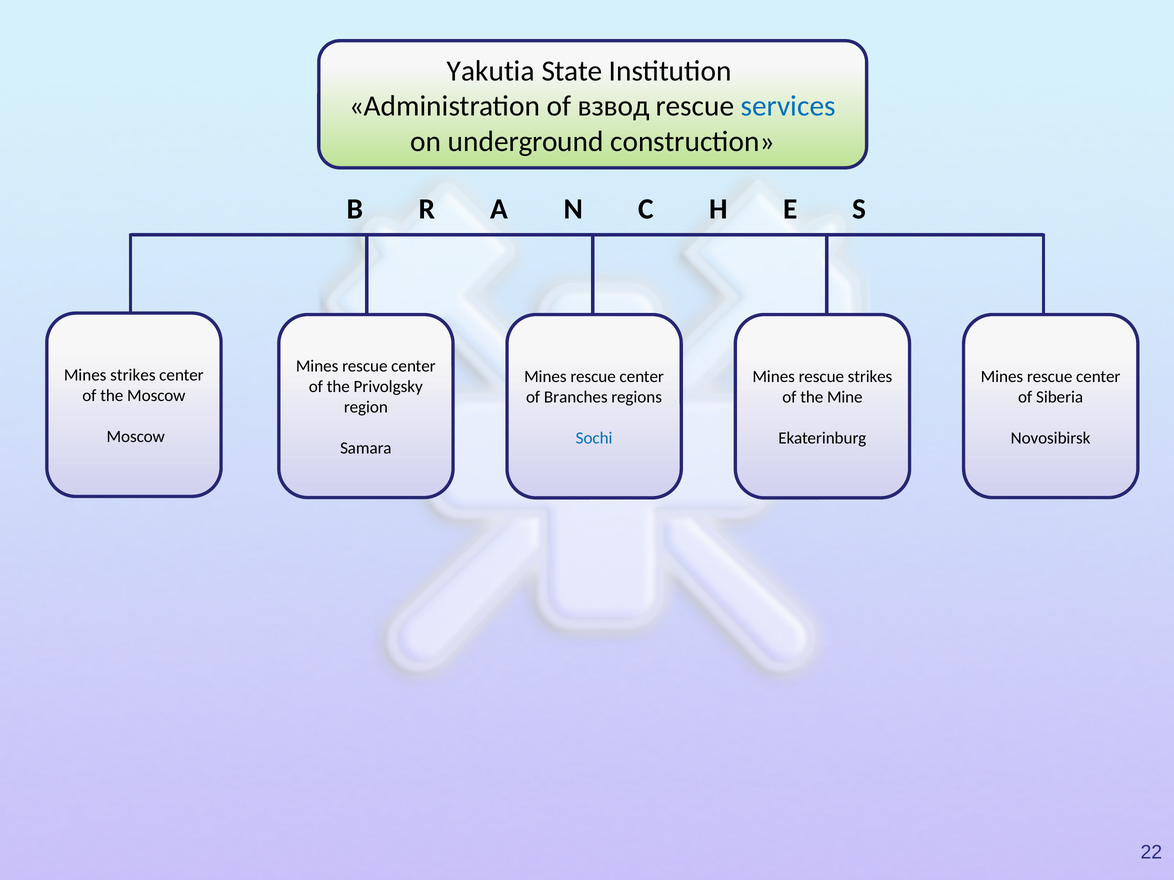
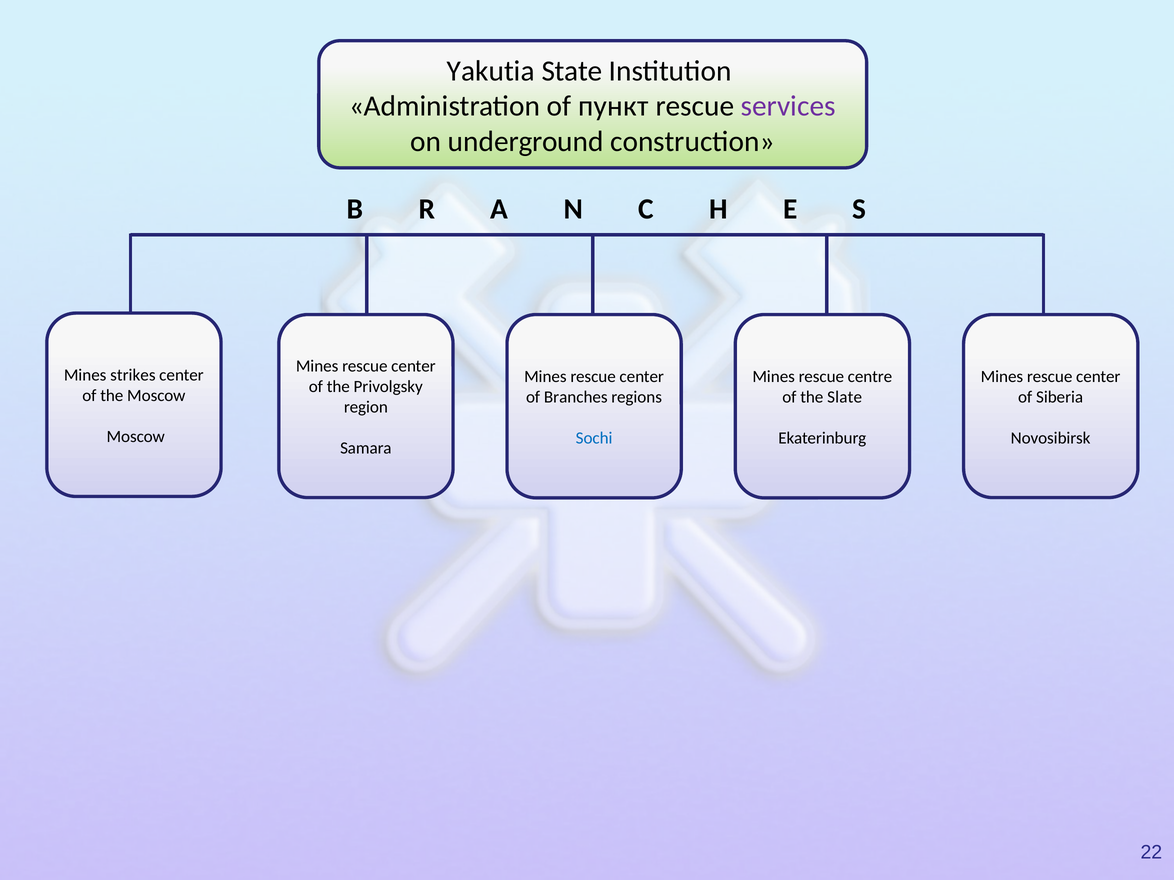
взвод: взвод -> пункт (613, 106)
services colour: blue -> purple (788, 106)
rescue strikes: strikes -> centre (870, 377)
Mine: Mine -> Slate (845, 397)
